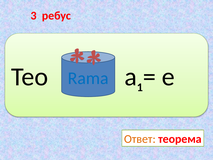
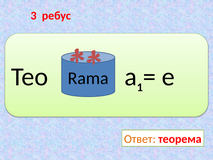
Rama colour: blue -> black (88, 78)
